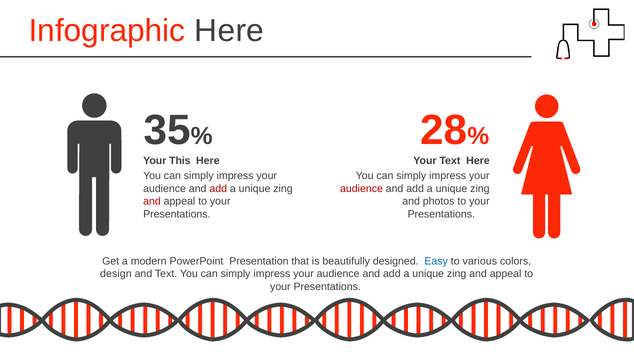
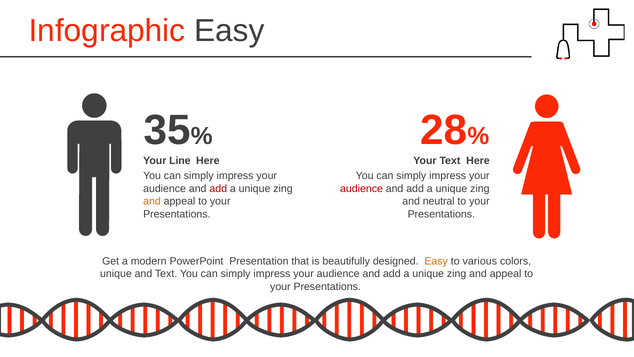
Infographic Here: Here -> Easy (229, 31)
This: This -> Line (180, 161)
and colour: red -> orange (152, 201)
photos: photos -> neutral (439, 201)
Easy colour: blue -> orange (436, 261)
design: design -> unique (116, 274)
